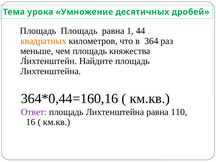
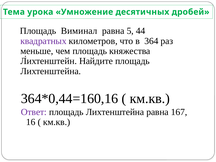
Площадь Площадь: Площадь -> Виминал (79, 31)
1: 1 -> 5 (130, 31)
квадратных colour: orange -> purple (43, 41)
110: 110 -> 167 (179, 112)
